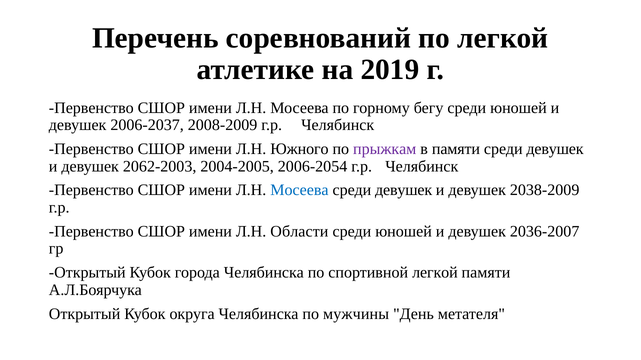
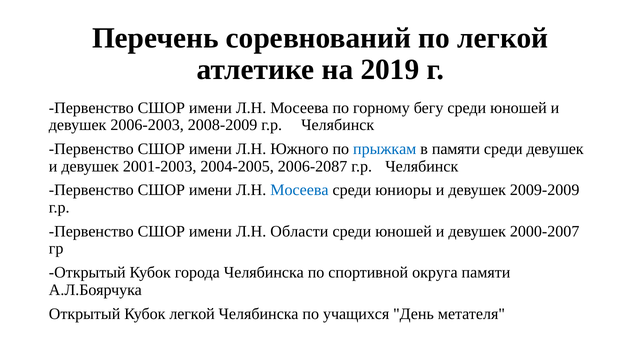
2006-2037: 2006-2037 -> 2006-2003 (147, 125)
прыжкам colour: purple -> blue (385, 149)
2062-2003: 2062-2003 -> 2001-2003 (160, 166)
2006-2054: 2006-2054 -> 2006-2087 (313, 166)
девушек: девушек -> юниоры (404, 190)
2038-2009: 2038-2009 -> 2009-2009 (545, 190)
2036-2007: 2036-2007 -> 2000-2007 (545, 232)
спортивной легкой: легкой -> округа (435, 273)
Кубок округа: округа -> легкой (192, 314)
мужчины: мужчины -> учащихся (356, 314)
